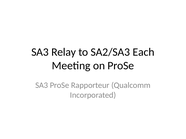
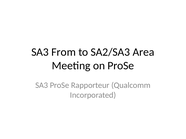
Relay: Relay -> From (64, 52)
Each: Each -> Area (144, 52)
